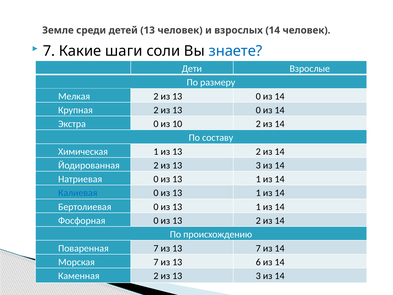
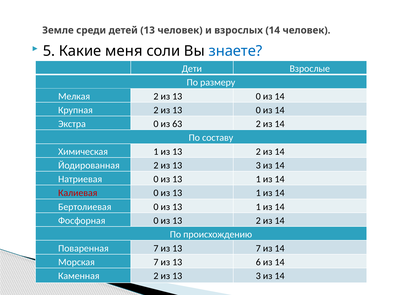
7: 7 -> 5 (49, 51)
шаги: шаги -> меня (124, 51)
10: 10 -> 63 (177, 124)
Калиевая colour: blue -> red (78, 193)
